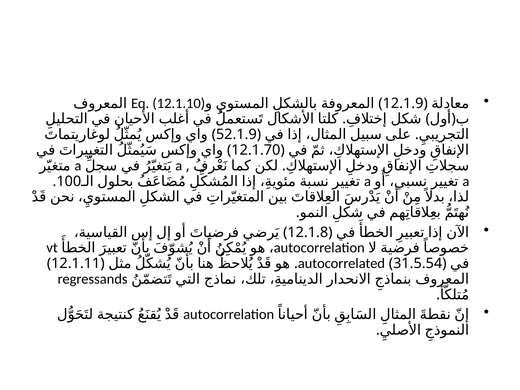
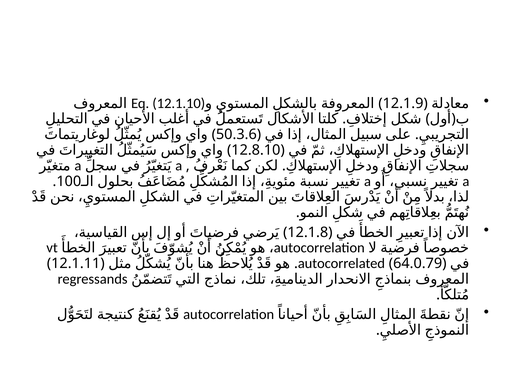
52.1.9: 52.1.9 -> 50.3.6 (236, 134)
12.1.70: 12.1.70 -> 12.8.10 (256, 150)
31.5.54: 31.5.54 -> 64.0.79 (418, 263)
